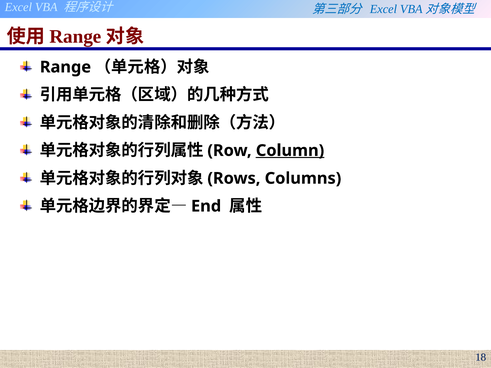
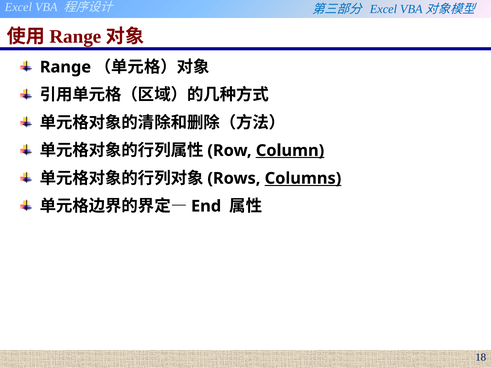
Columns underline: none -> present (303, 178)
